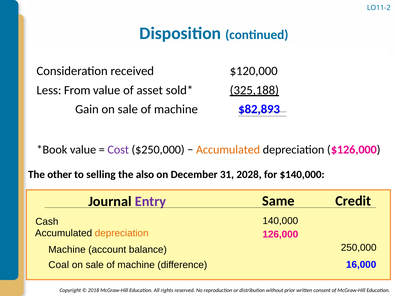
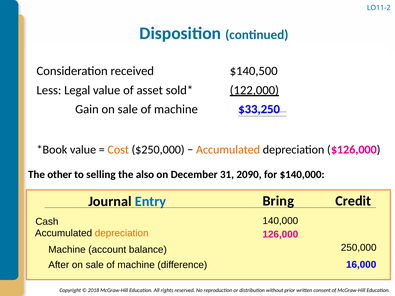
$120,000: $120,000 -> $140,500 (254, 71)
From: From -> Legal (77, 90)
325,188: 325,188 -> 122,000 (254, 90)
$82,893: $82,893 -> $33,250 (259, 109)
Cost colour: purple -> orange (118, 150)
2028: 2028 -> 2090 (249, 175)
Same: Same -> Bring (278, 201)
Entry colour: purple -> blue (150, 202)
Coal: Coal -> After (59, 265)
